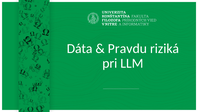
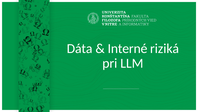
Pravdu: Pravdu -> Interné (128, 48)
